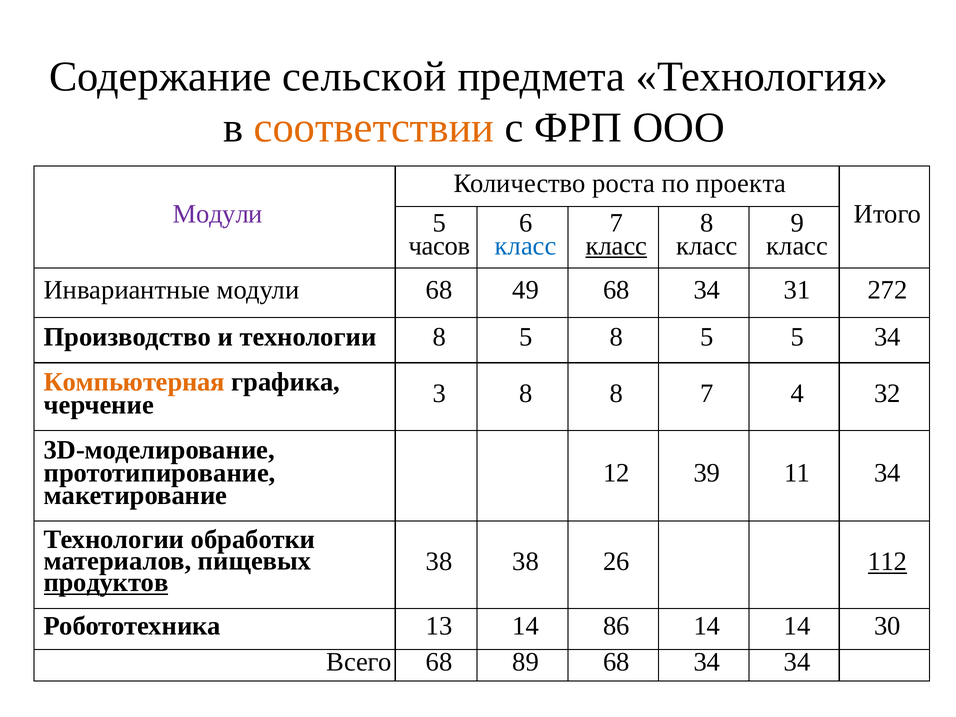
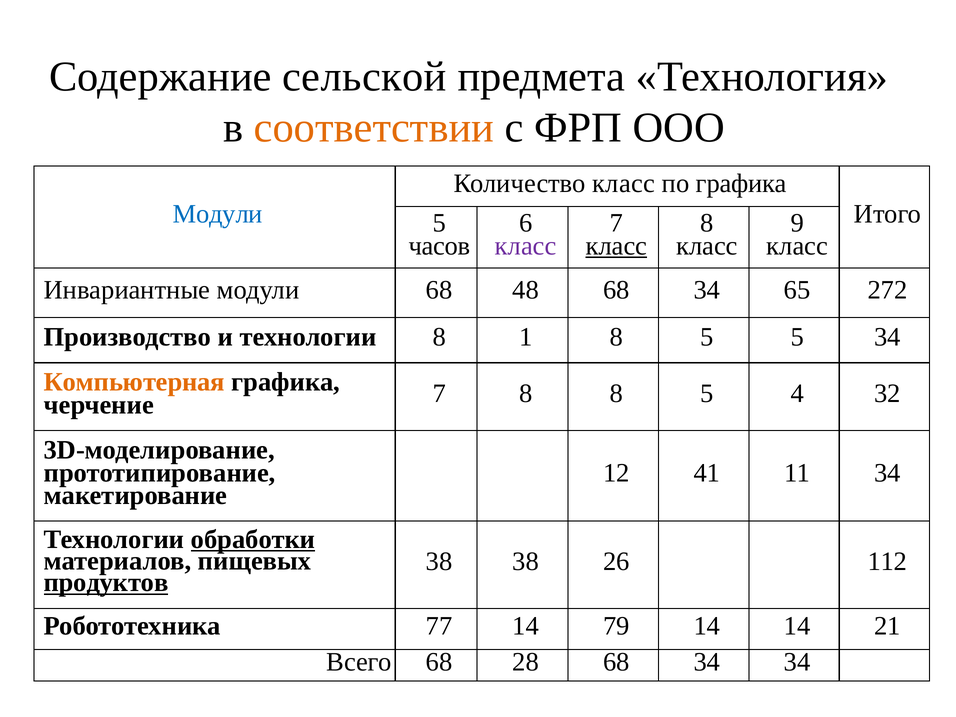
Количество роста: роста -> класс (624, 183)
по проекта: проекта -> графика (741, 183)
Модули colour: purple -> blue (218, 214)
класс colour: blue -> purple (526, 246)
49: 49 -> 48 (526, 290)
31: 31 -> 65 (797, 290)
технологии 8 5: 5 -> 1 (526, 337)
черчение 3: 3 -> 7 (439, 394)
8 8 7: 7 -> 5 (707, 394)
39: 39 -> 41 (707, 473)
обработки underline: none -> present (253, 539)
112 underline: present -> none (888, 562)
13: 13 -> 77 (439, 626)
86: 86 -> 79 (616, 626)
30: 30 -> 21 (887, 626)
89: 89 -> 28 (526, 662)
